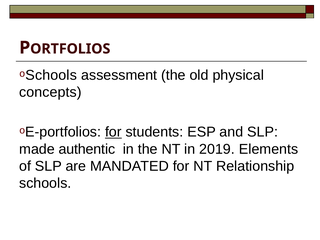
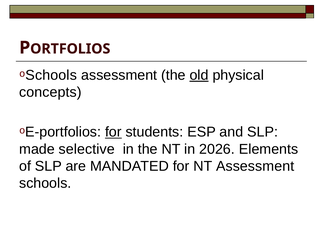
old underline: none -> present (199, 75)
authentic: authentic -> selective (87, 149)
2019: 2019 -> 2026 (217, 149)
NT Relationship: Relationship -> Assessment (255, 166)
